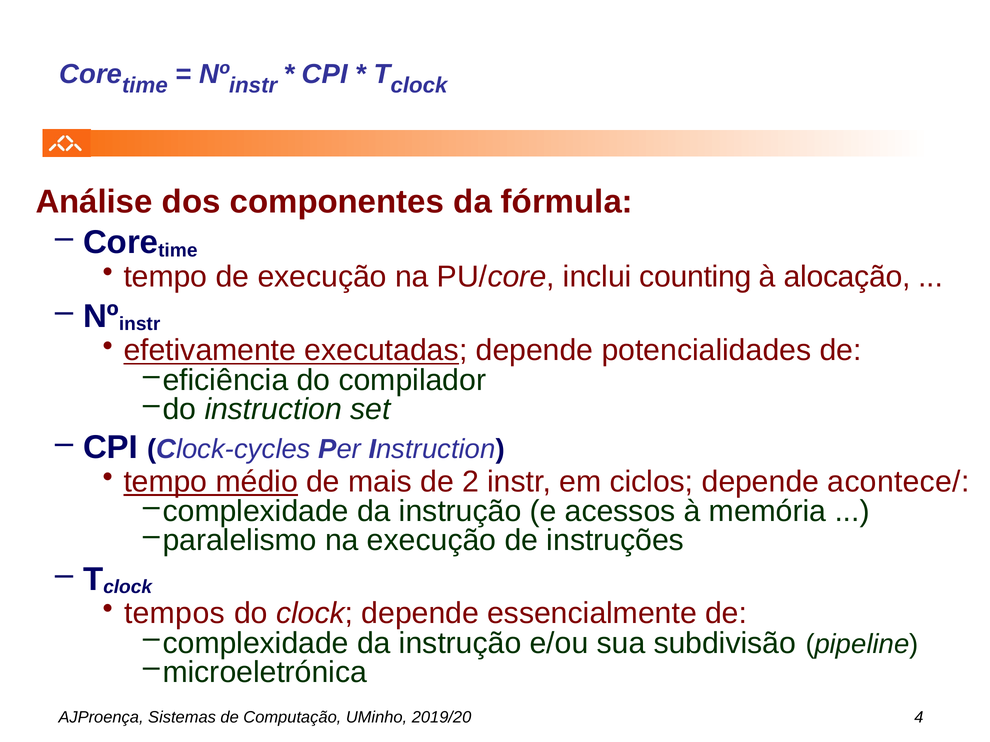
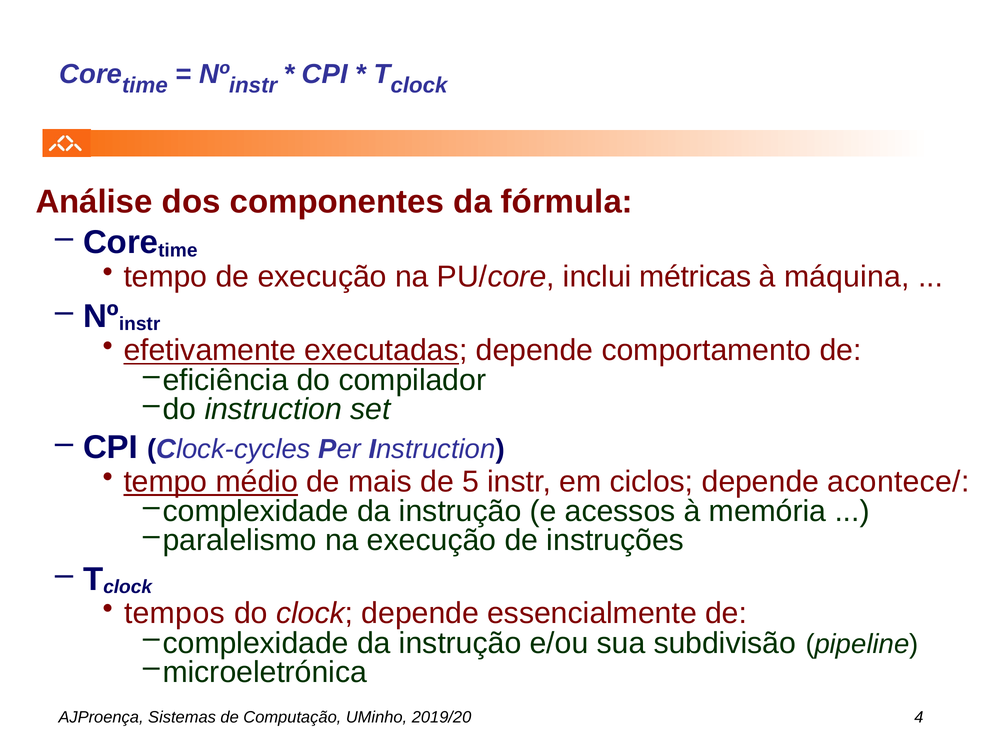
counting: counting -> métricas (695, 277)
alocação: alocação -> máquina (847, 277)
potencialidades: potencialidades -> comportamento (706, 351)
2: 2 -> 5 (471, 482)
